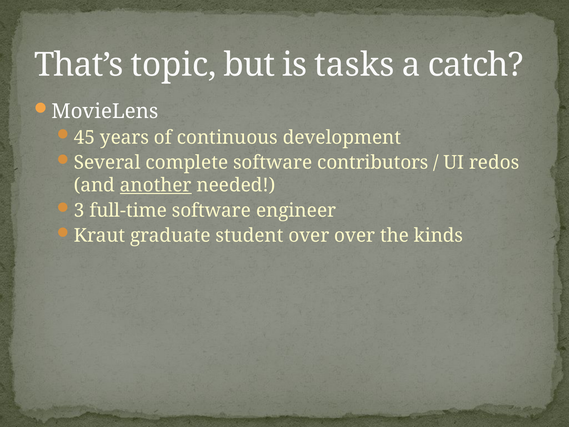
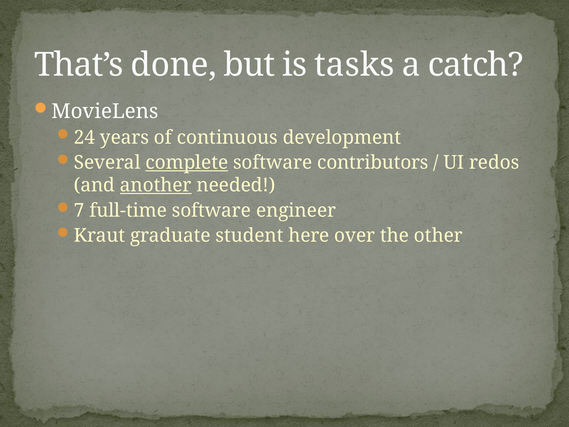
topic: topic -> done (174, 65)
45: 45 -> 24 (84, 137)
complete underline: none -> present (187, 162)
3: 3 -> 7 (79, 210)
student over: over -> here (309, 236)
kinds: kinds -> other (438, 236)
